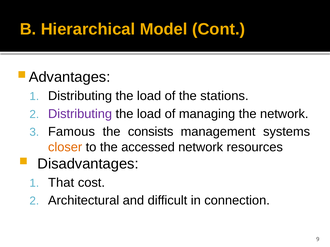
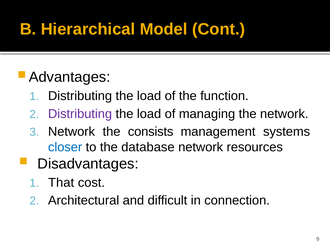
stations: stations -> function (224, 96)
Famous: Famous -> Network (72, 132)
closer colour: orange -> blue (65, 147)
accessed: accessed -> database (148, 147)
